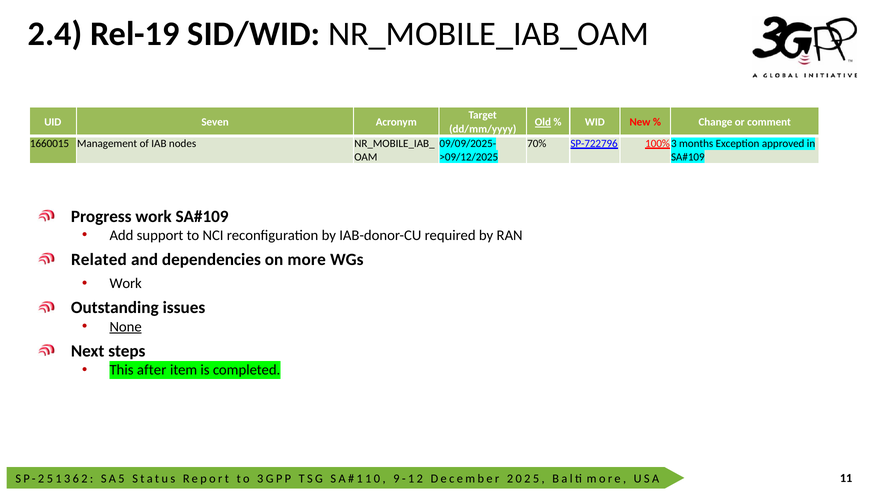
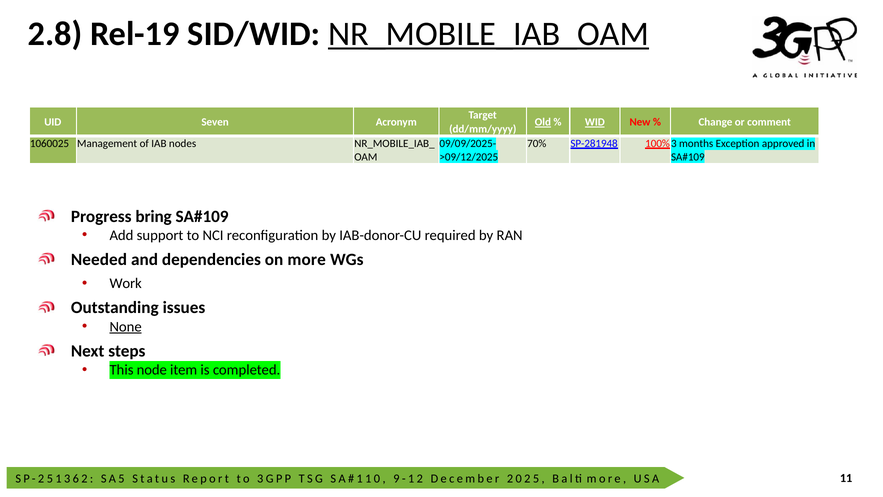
2.4: 2.4 -> 2.8 (55, 34)
NR_MOBILE_IAB_OAM underline: none -> present (489, 34)
WID underline: none -> present (595, 122)
1660015: 1660015 -> 1060025 (49, 143)
SP-722796: SP-722796 -> SP-281948 (594, 143)
Progress work: work -> bring (154, 216)
Related: Related -> Needed (99, 260)
after: after -> node (152, 370)
